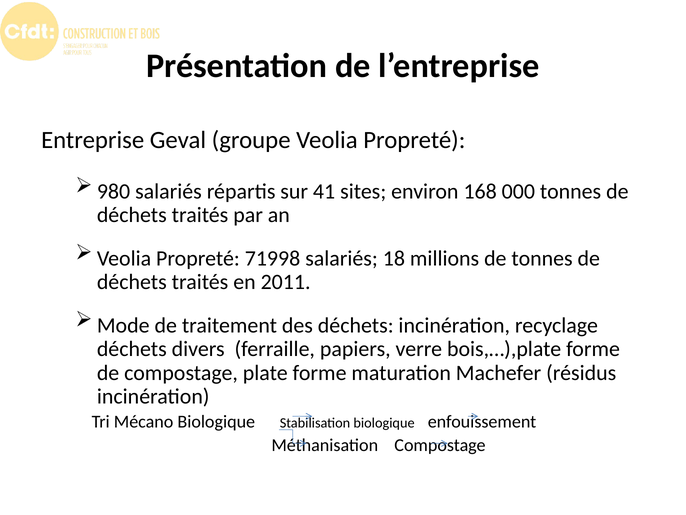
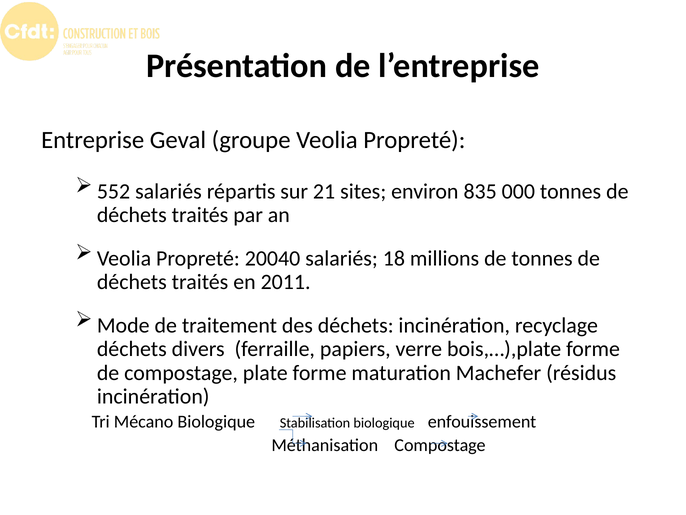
980: 980 -> 552 (114, 191)
41: 41 -> 21 (324, 191)
168: 168 -> 835 (480, 191)
71998: 71998 -> 20040 (273, 258)
